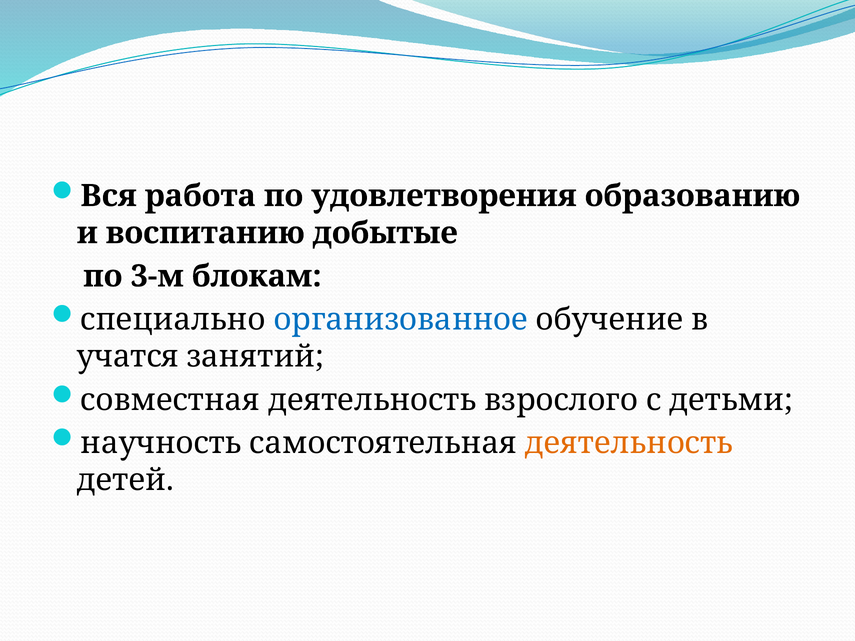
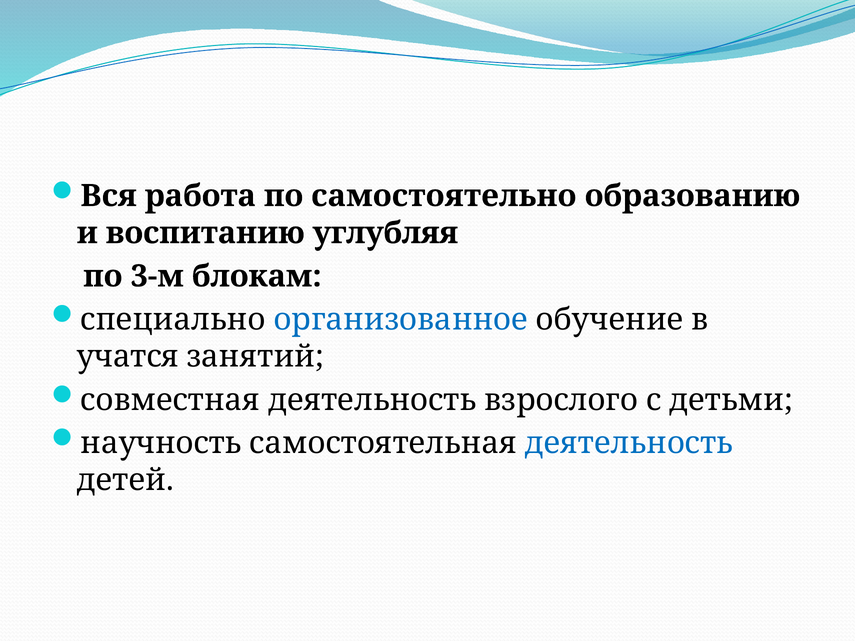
удовлетворения: удовлетворения -> самостоятельно (444, 196)
добытые: добытые -> углубляя (385, 233)
деятельность colour: orange -> blue (629, 443)
